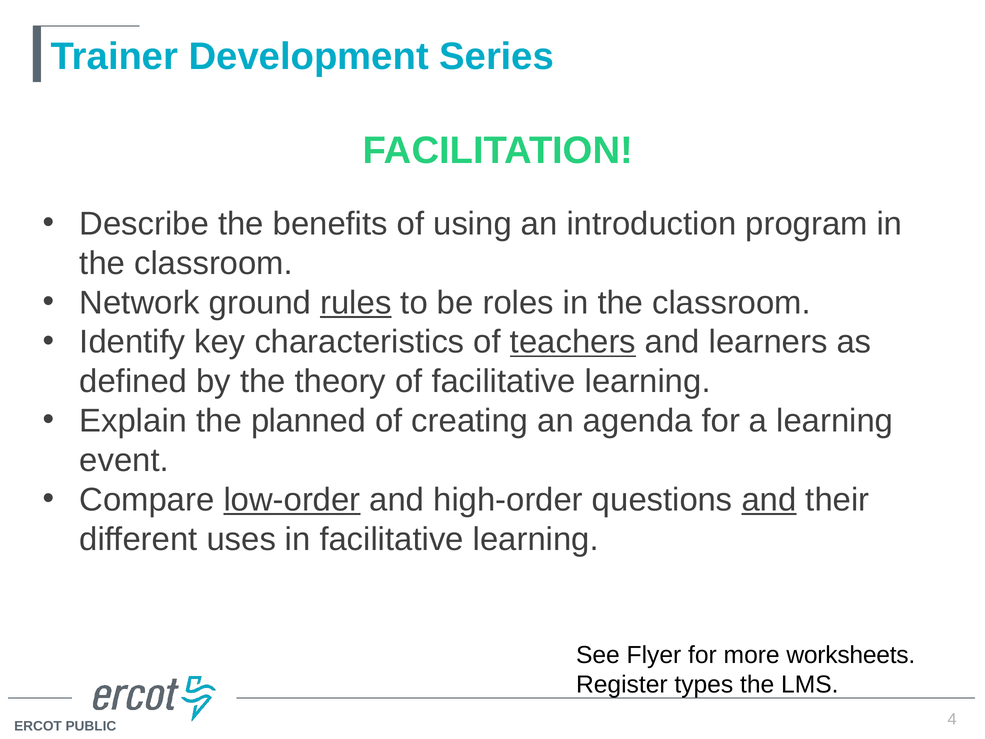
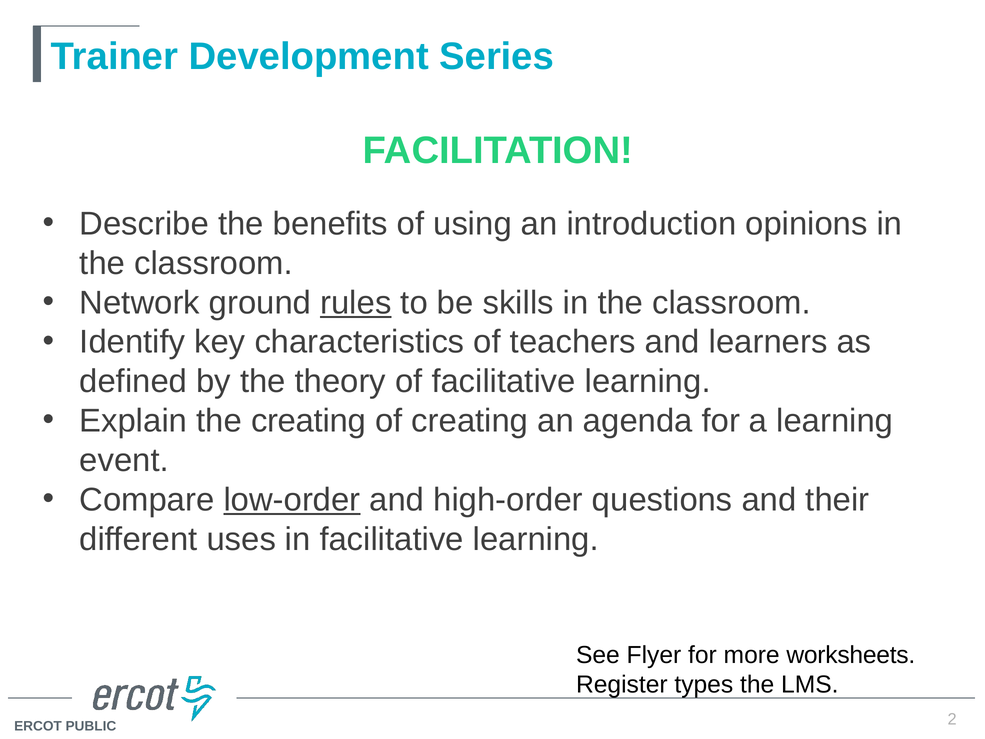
program: program -> opinions (807, 224)
roles: roles -> skills (518, 303)
teachers underline: present -> none (573, 342)
the planned: planned -> creating (309, 421)
and underline: present -> none (769, 500)
4: 4 -> 2 (952, 719)
